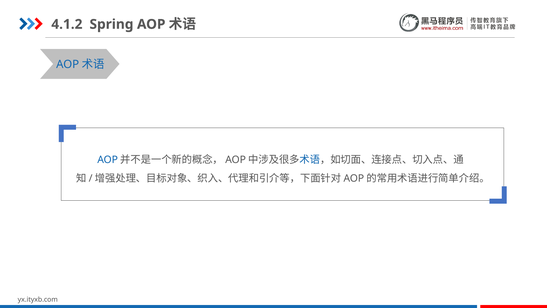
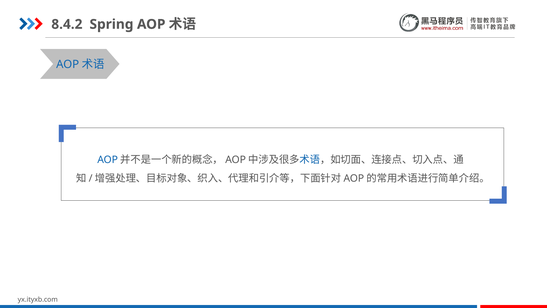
4.1.2: 4.1.2 -> 8.4.2 (67, 24)
